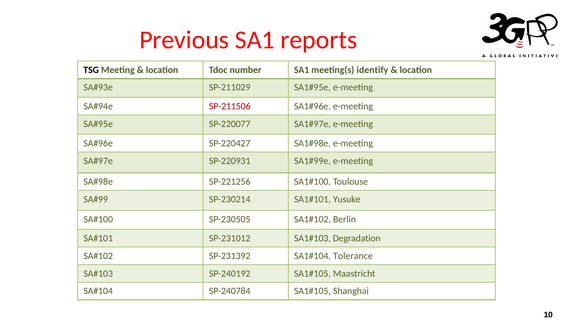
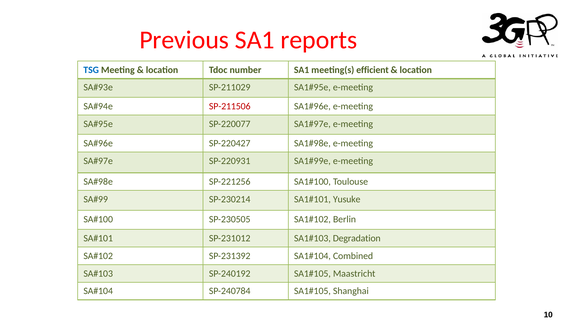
TSG colour: black -> blue (91, 70)
identify: identify -> efficient (373, 70)
Tolerance: Tolerance -> Combined (353, 256)
